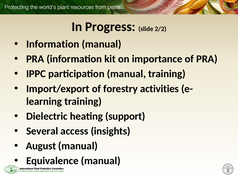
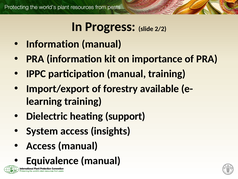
activities: activities -> available (160, 88)
Several: Several -> System (42, 131)
August: August -> Access (41, 146)
